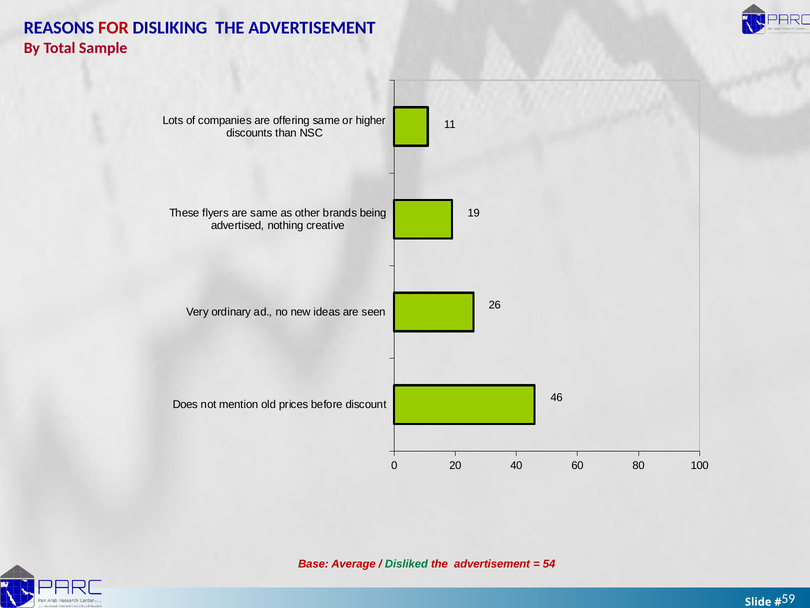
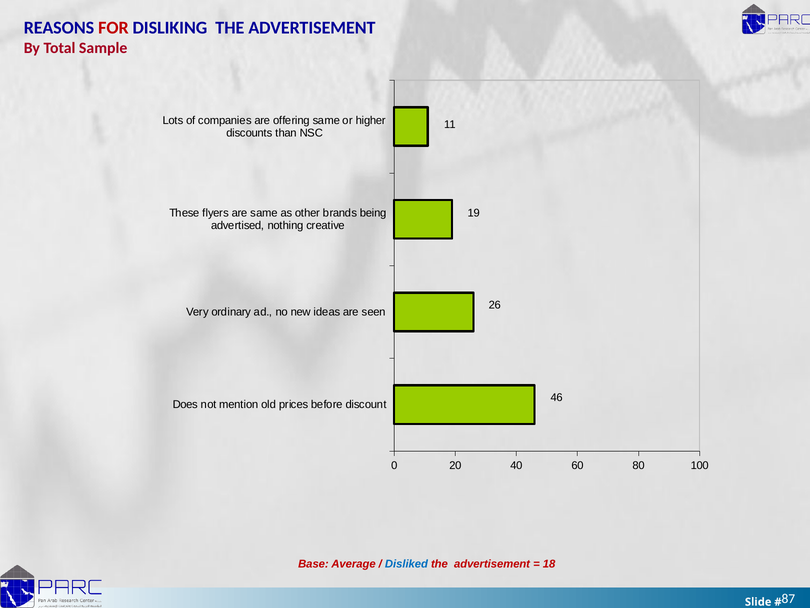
Disliked colour: green -> blue (406, 563)
54: 54 -> 18 (549, 563)
59: 59 -> 87 (788, 598)
